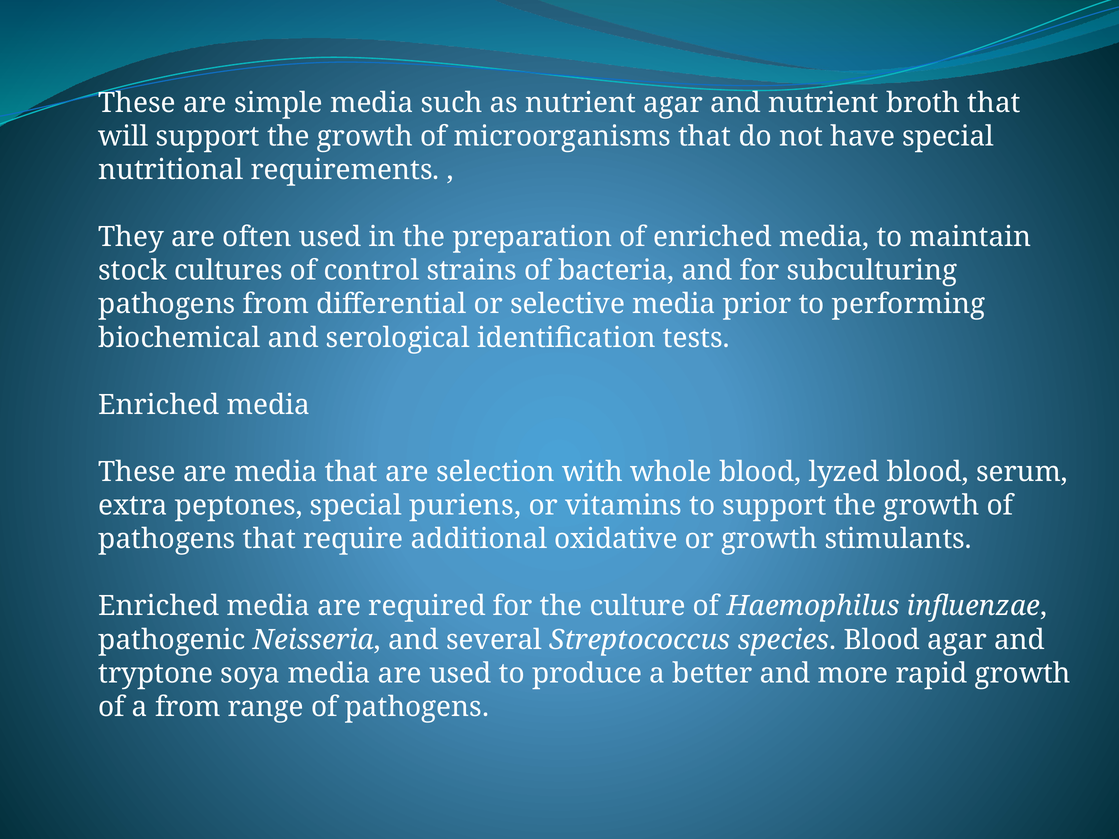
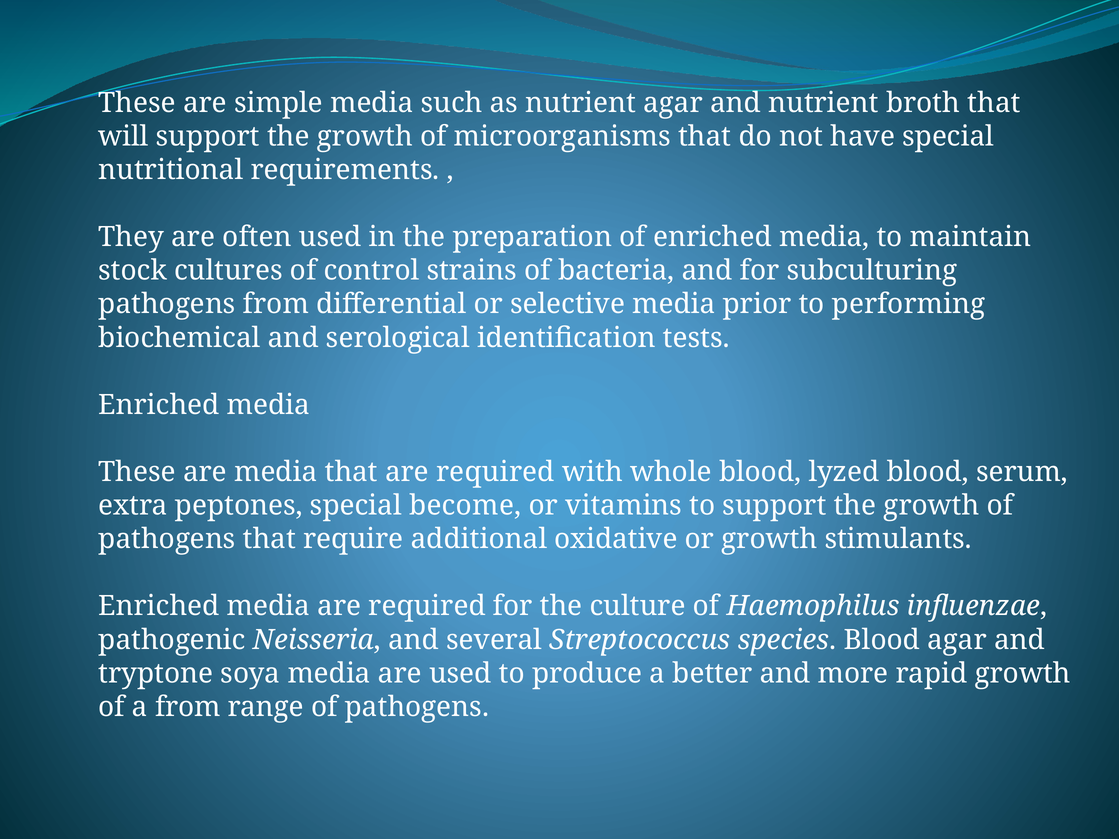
that are selection: selection -> required (495, 472)
puriens: puriens -> become (465, 506)
